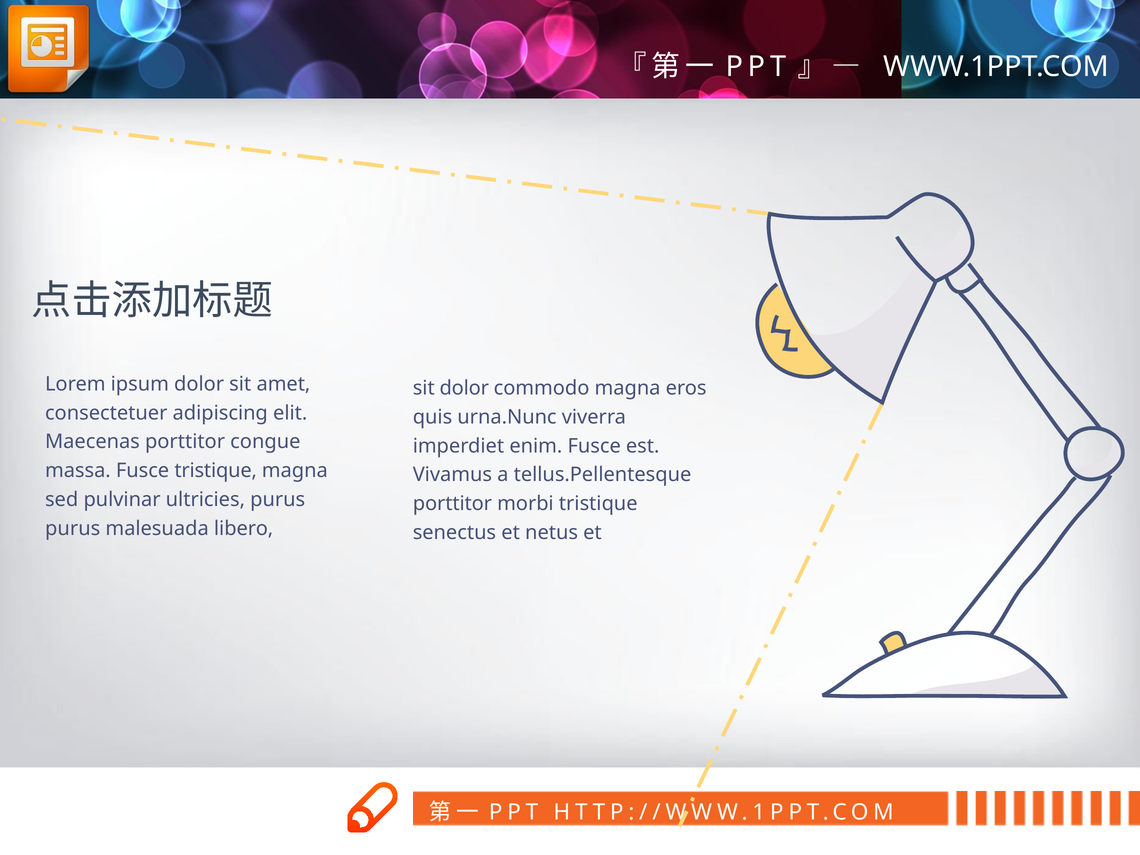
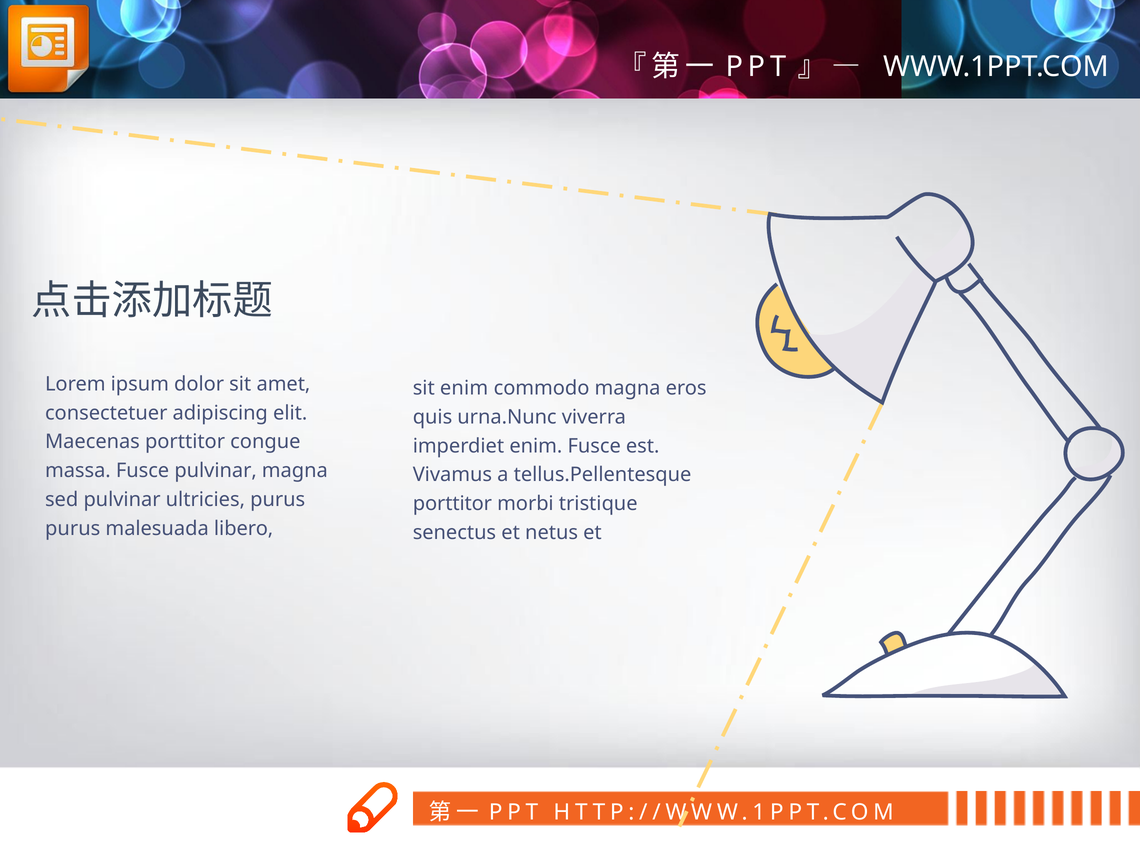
sit dolor: dolor -> enim (464, 388)
Fusce tristique: tristique -> pulvinar (216, 471)
